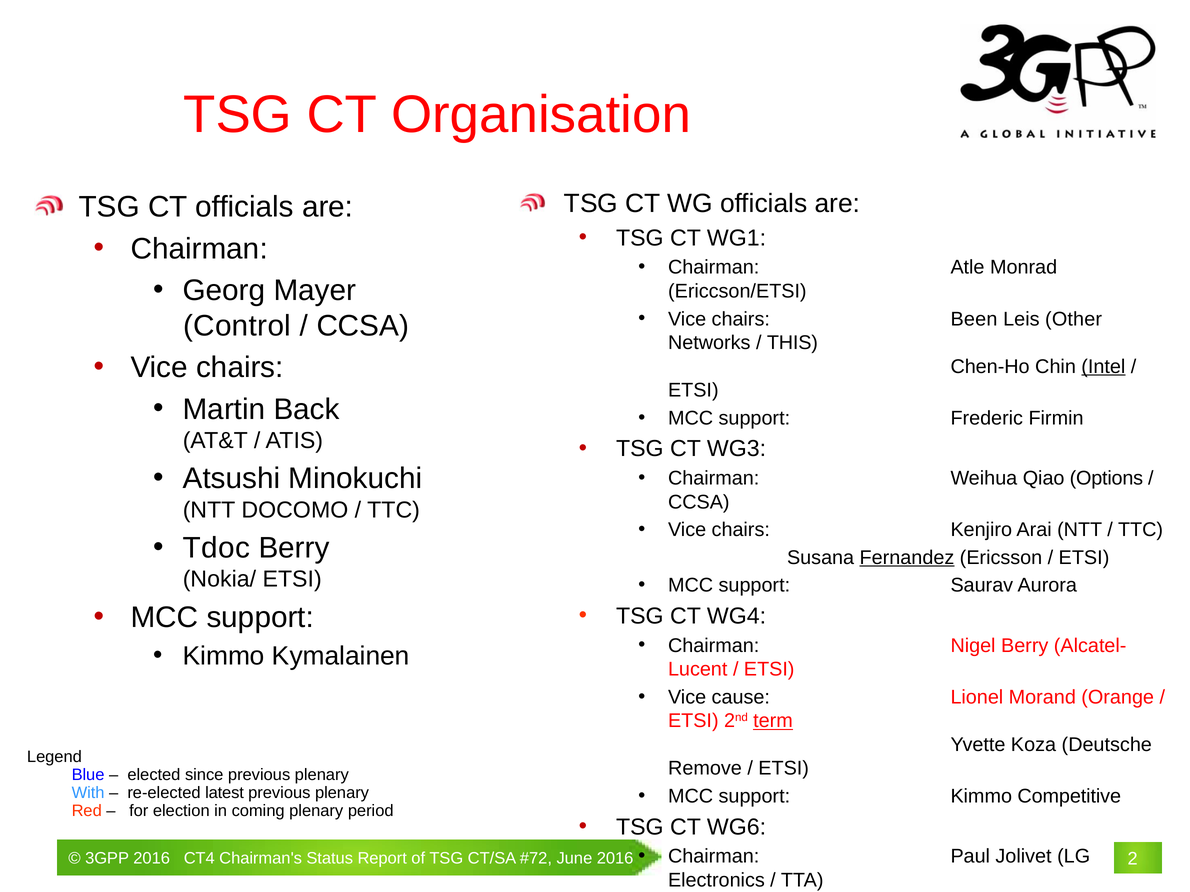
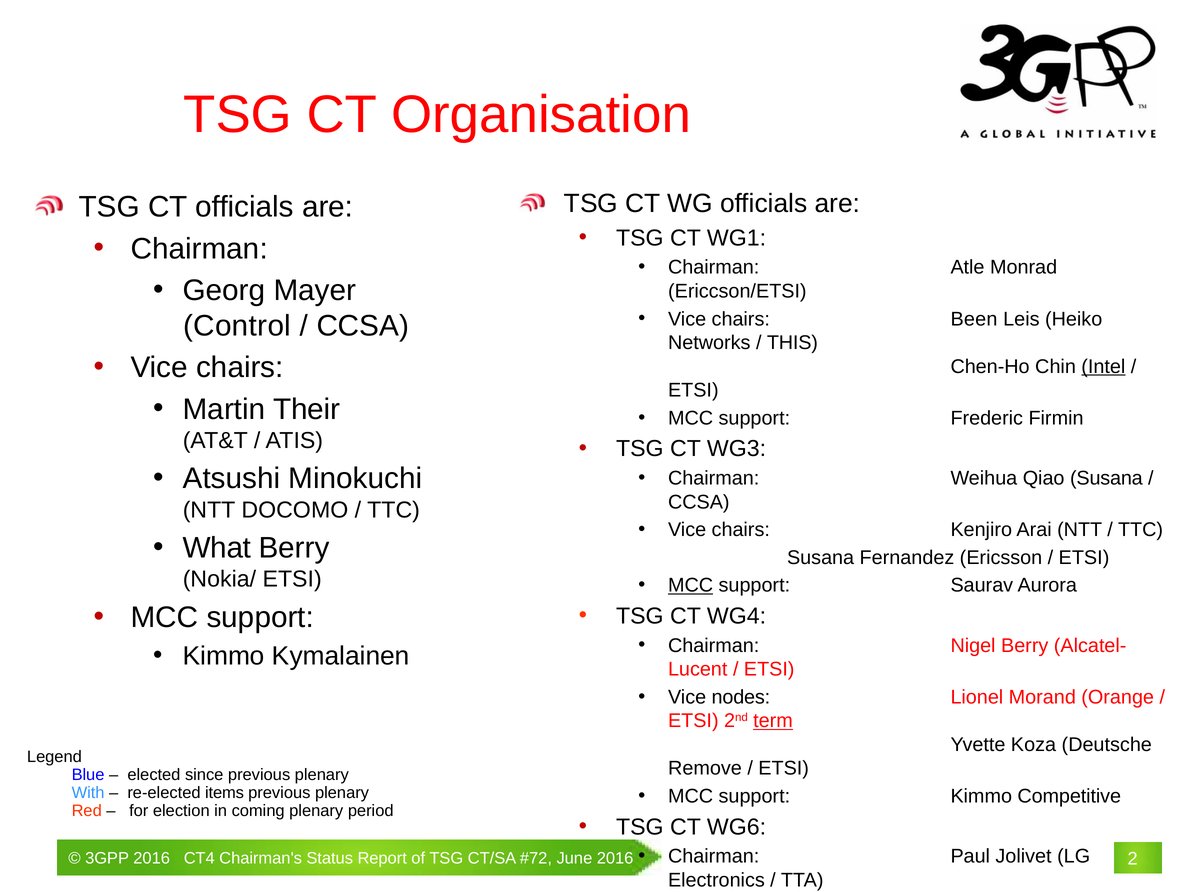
Leis Other: Other -> Heiko (1074, 319)
Back: Back -> Their (307, 409)
Qiao Options: Options -> Susana (1106, 479)
Tdoc: Tdoc -> What (217, 548)
Fernandez underline: present -> none (907, 558)
MCC underline: none -> present (691, 586)
cause: cause -> nodes (741, 697)
latest: latest -> items (225, 793)
